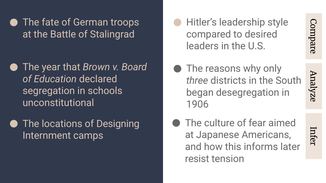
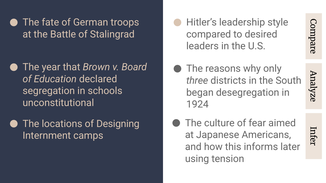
1906: 1906 -> 1924 (197, 105)
resist: resist -> using (197, 159)
